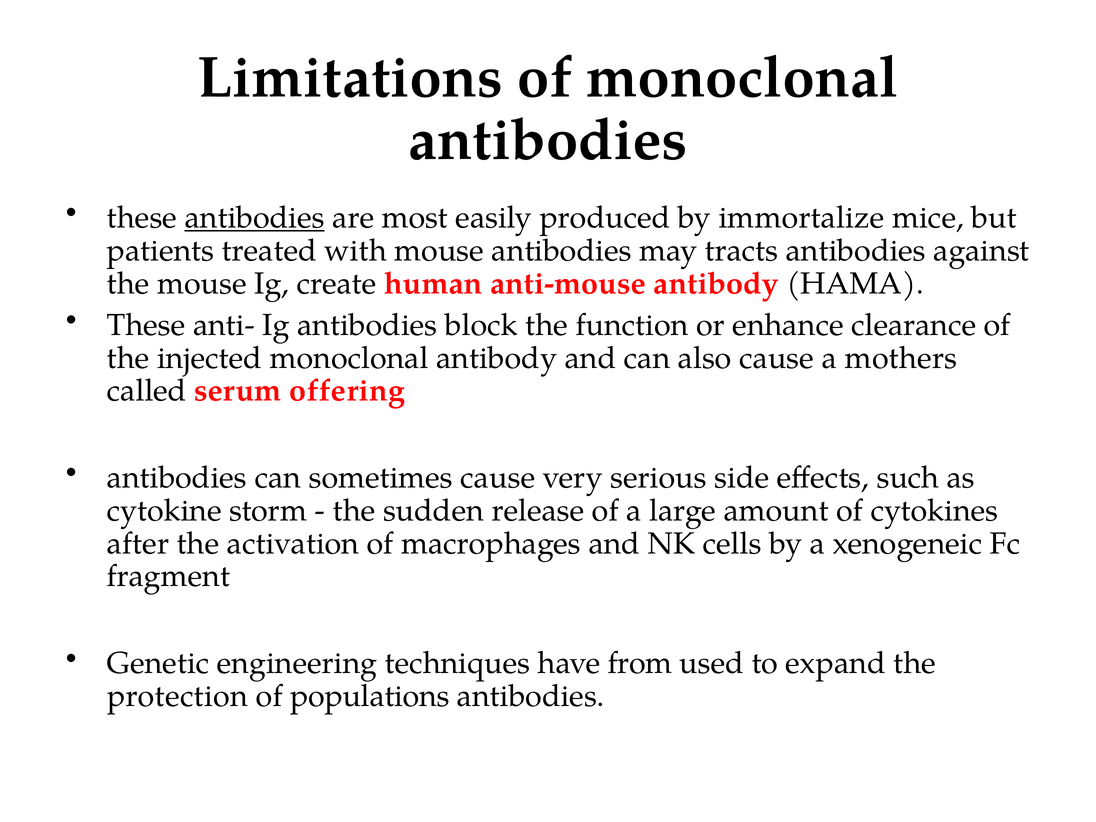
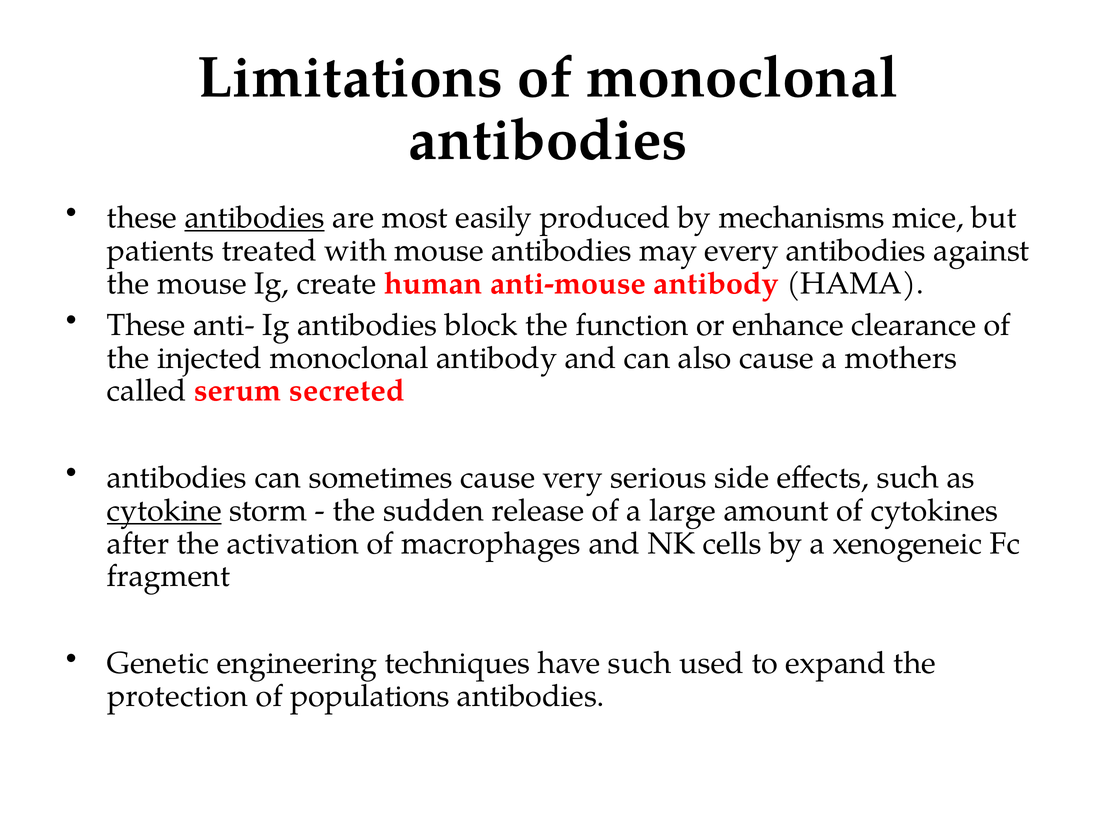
immortalize: immortalize -> mechanisms (802, 218)
tracts: tracts -> every (742, 251)
offering: offering -> secreted (347, 391)
cytokine underline: none -> present (164, 511)
have from: from -> such (640, 663)
